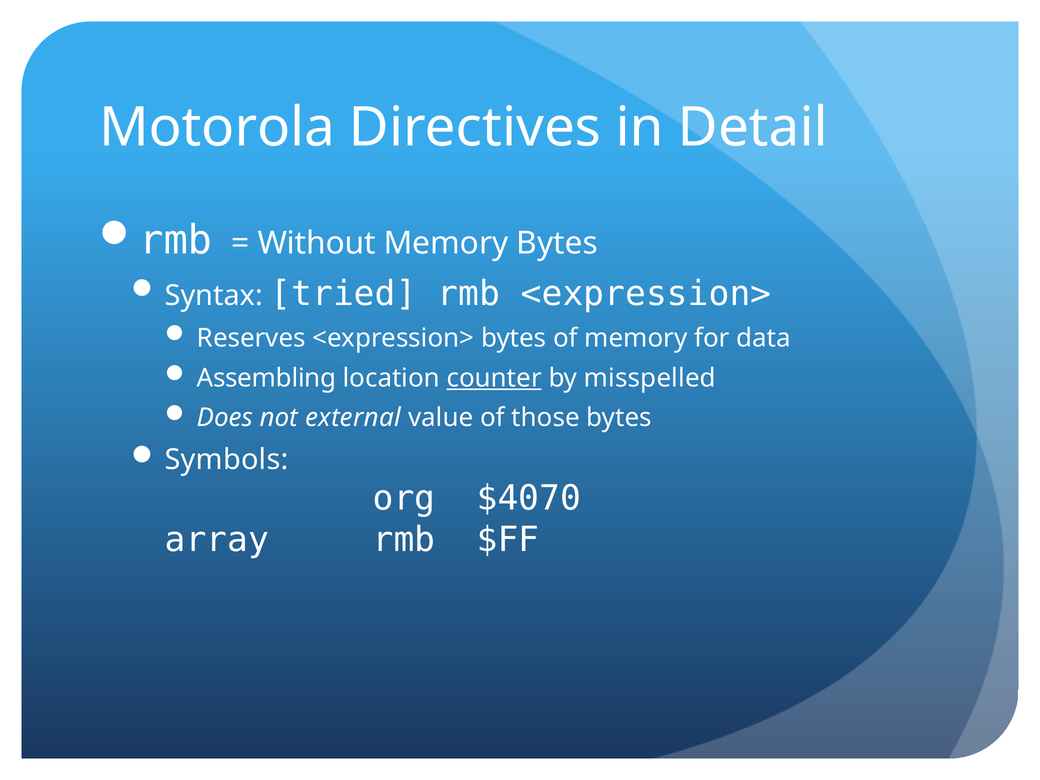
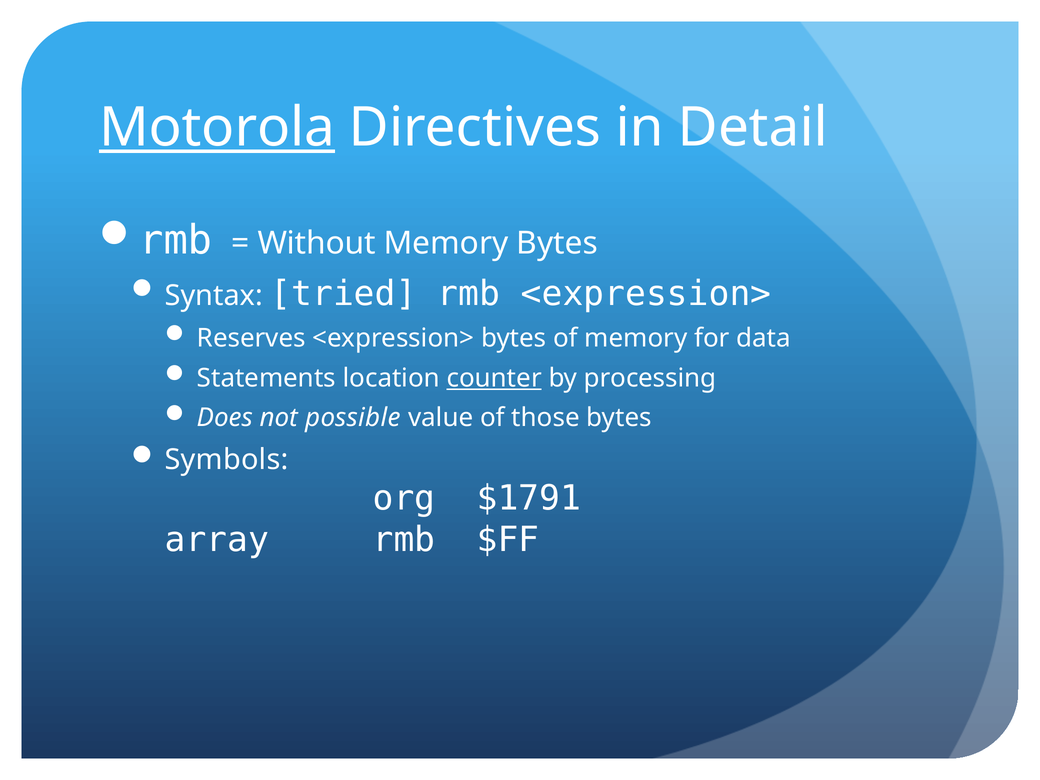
Motorola underline: none -> present (217, 128)
Assembling: Assembling -> Statements (266, 378)
misspelled: misspelled -> processing (650, 378)
external: external -> possible (353, 418)
$4070: $4070 -> $1791 (529, 498)
